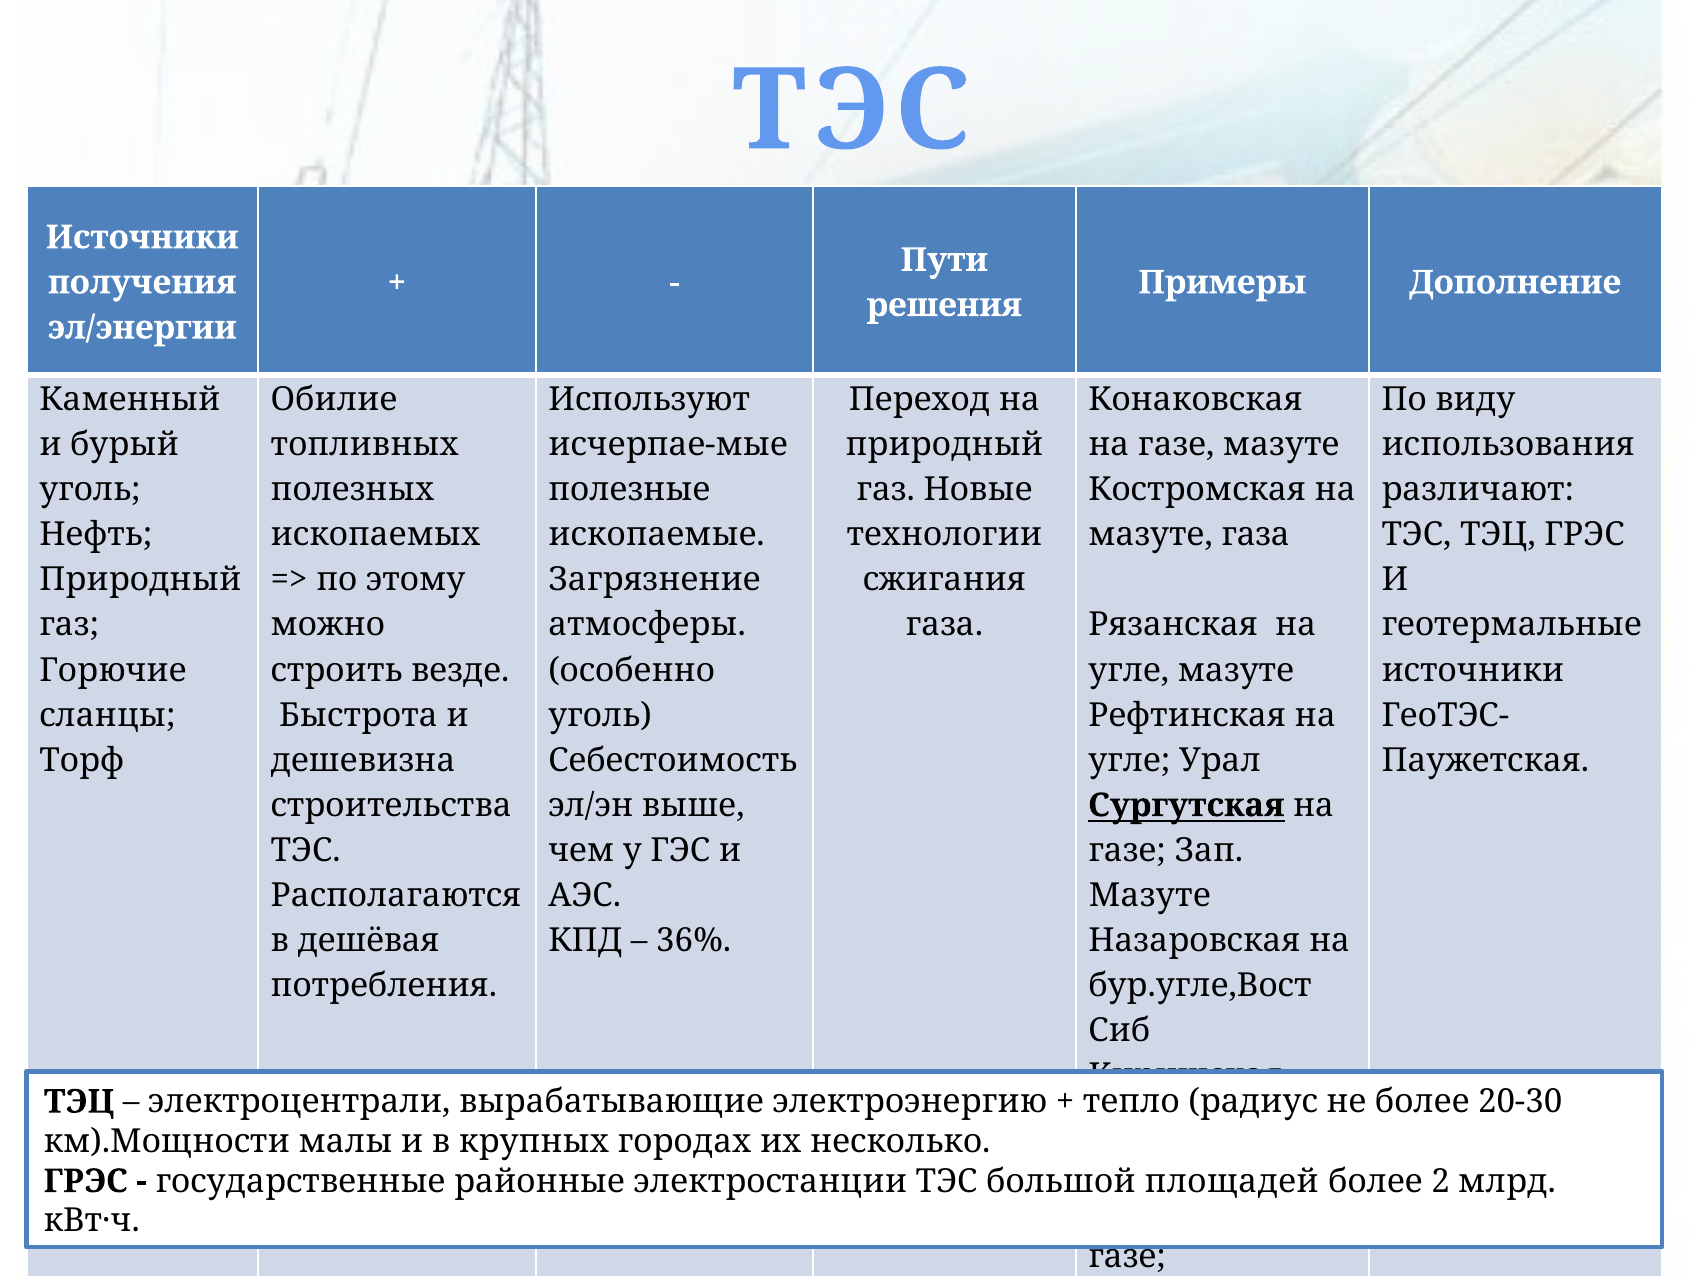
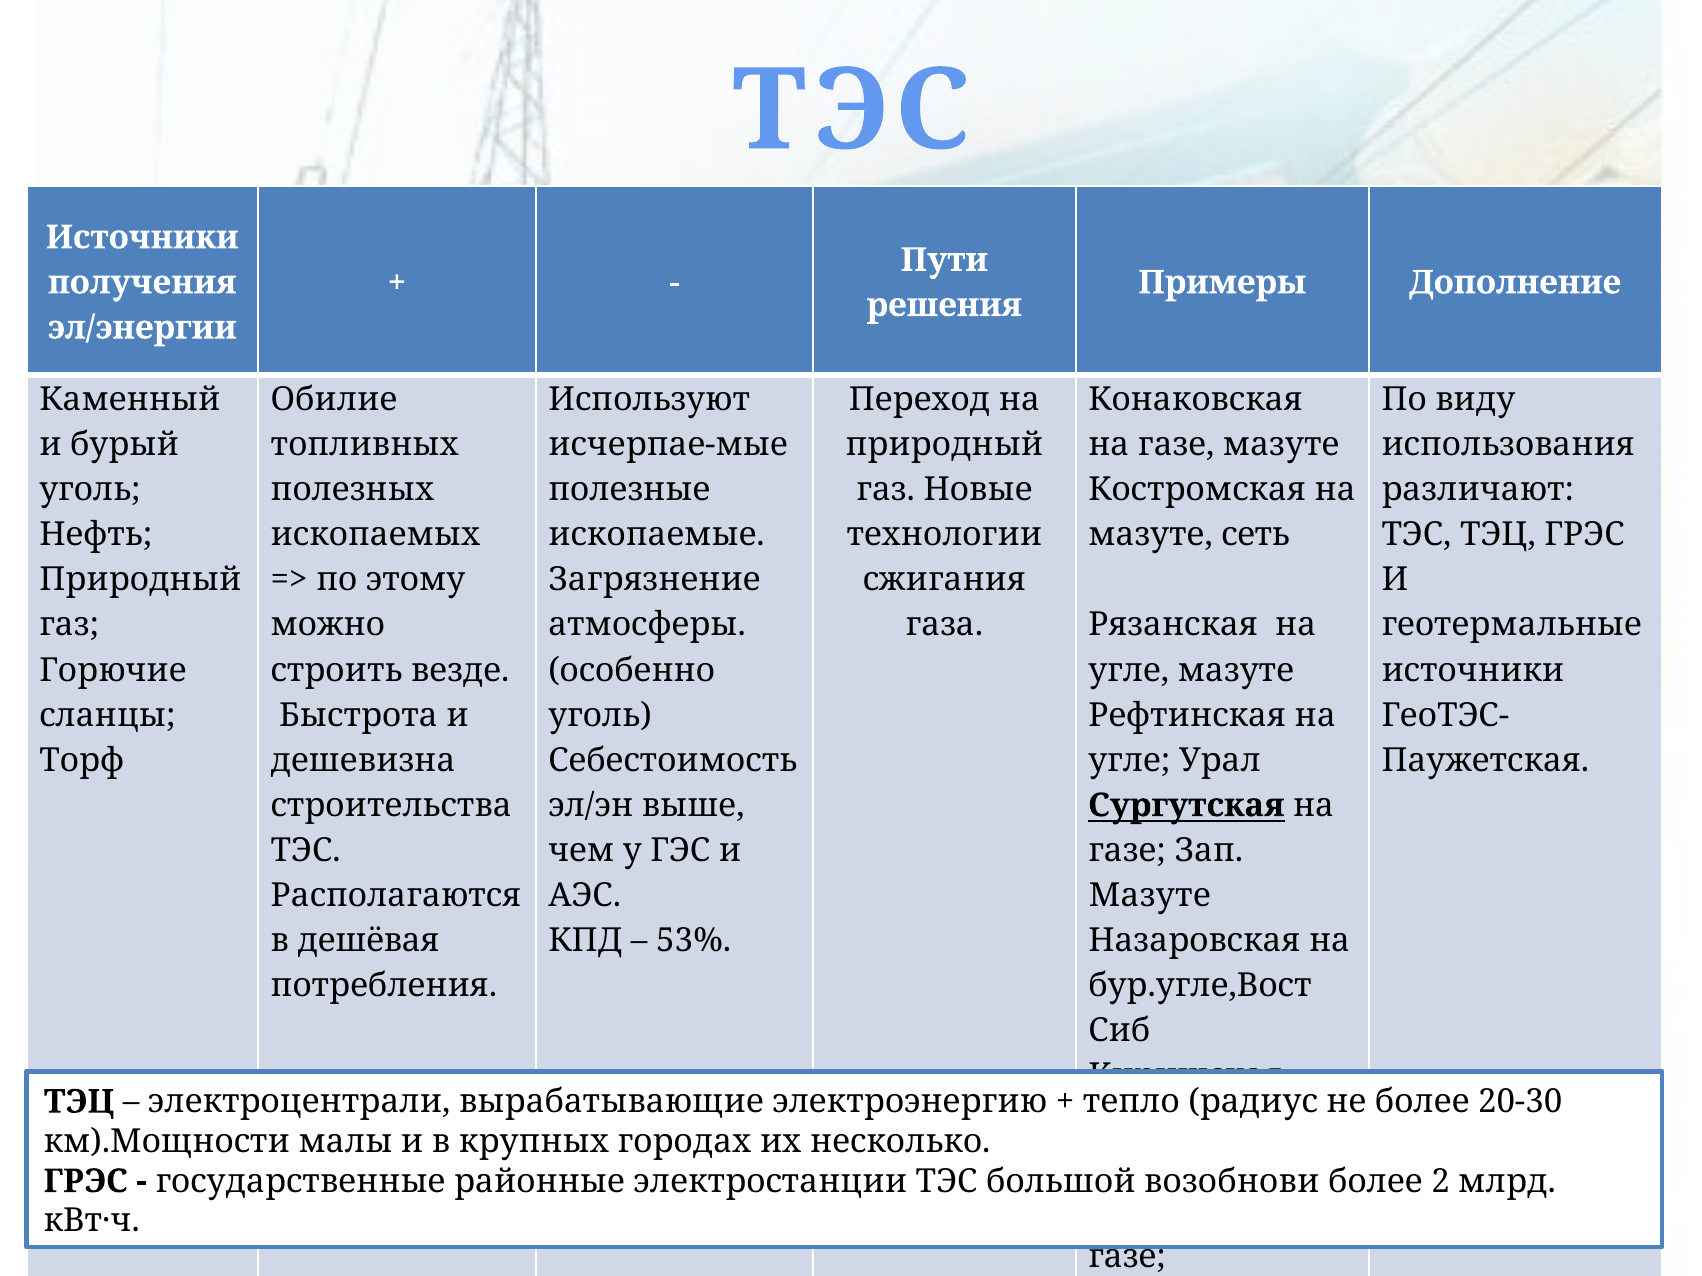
мазуте газа: газа -> сеть (1256, 535)
36%: 36% -> 53% (694, 941)
площадей: площадей -> возобнови (1232, 1182)
